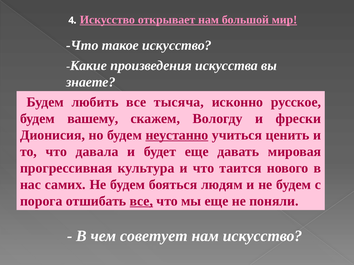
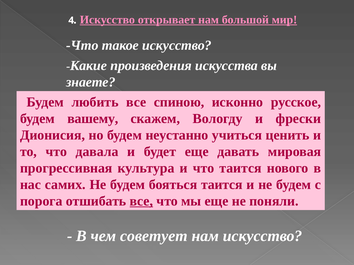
тысяча: тысяча -> спиною (179, 102)
неустанно underline: present -> none (177, 135)
бояться людям: людям -> таится (222, 185)
